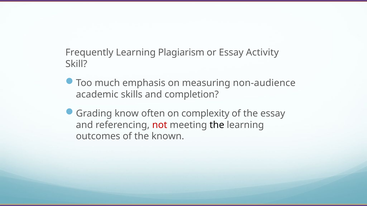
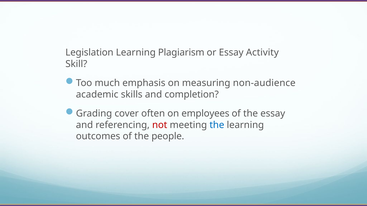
Frequently: Frequently -> Legislation (89, 53)
know: know -> cover (127, 114)
complexity: complexity -> employees (205, 114)
the colour: black -> blue (217, 125)
known: known -> people (168, 137)
